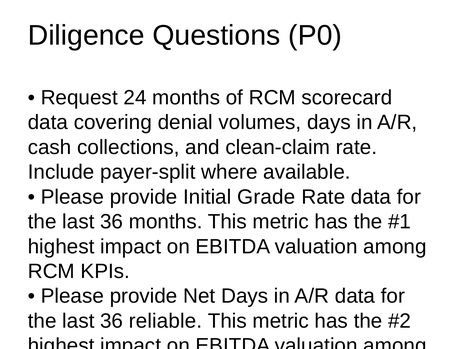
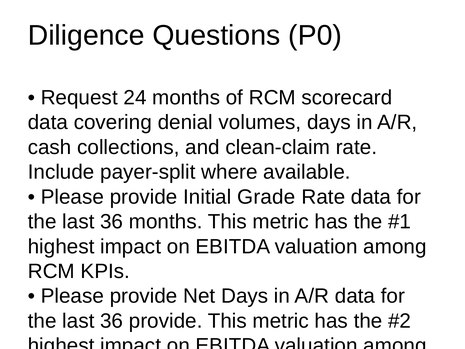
36 reliable: reliable -> provide (166, 321)
